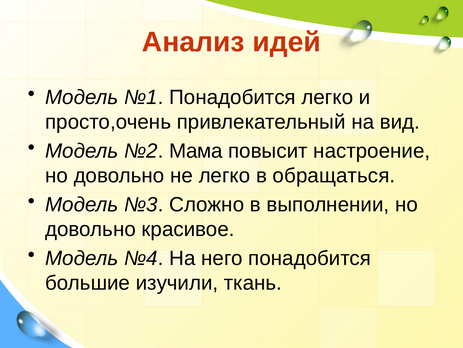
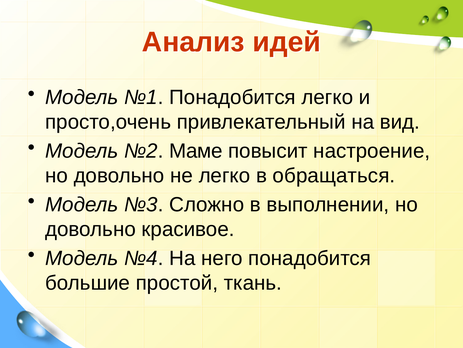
Мама: Мама -> Маме (196, 151)
изучили: изучили -> простой (177, 282)
